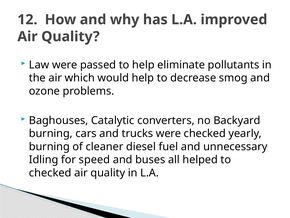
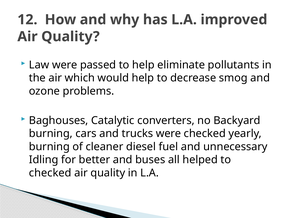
speed: speed -> better (94, 159)
